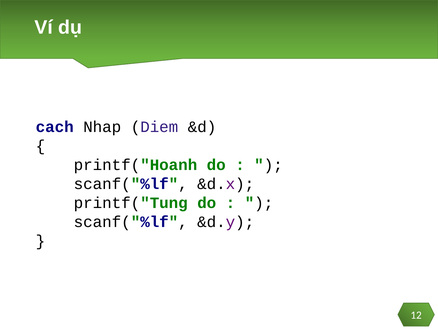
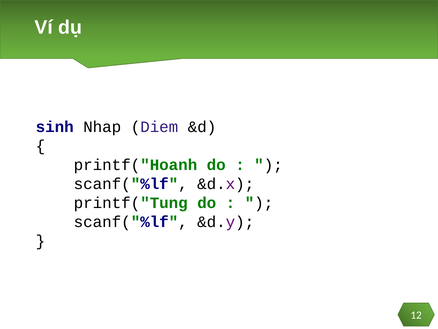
cach: cach -> sinh (55, 127)
